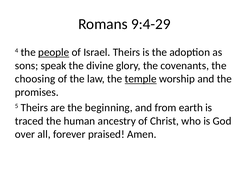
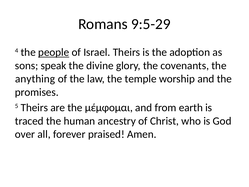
9:4-29: 9:4-29 -> 9:5-29 (151, 24)
choosing: choosing -> anything (35, 79)
temple underline: present -> none (141, 79)
beginning: beginning -> μέμφομαι (109, 108)
